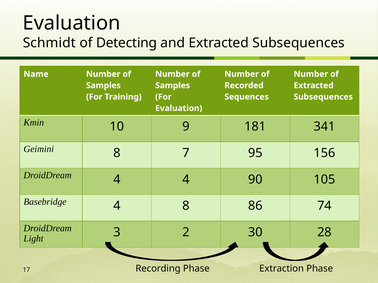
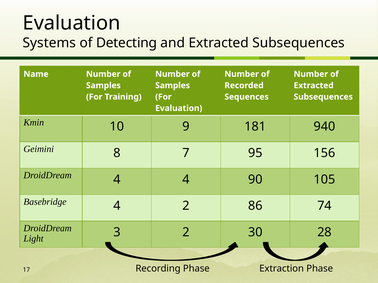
Schmidt: Schmidt -> Systems (49, 43)
341: 341 -> 940 (324, 127)
4 8: 8 -> 2 (186, 206)
